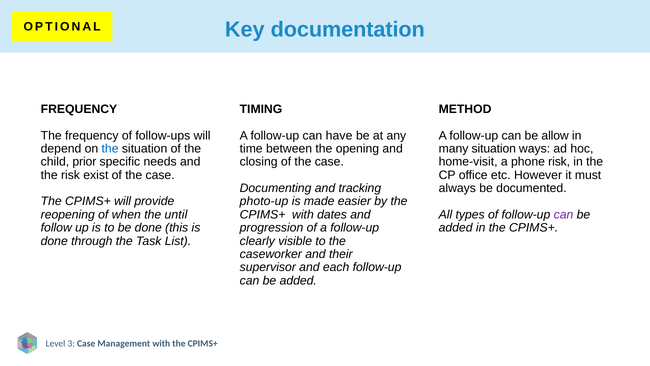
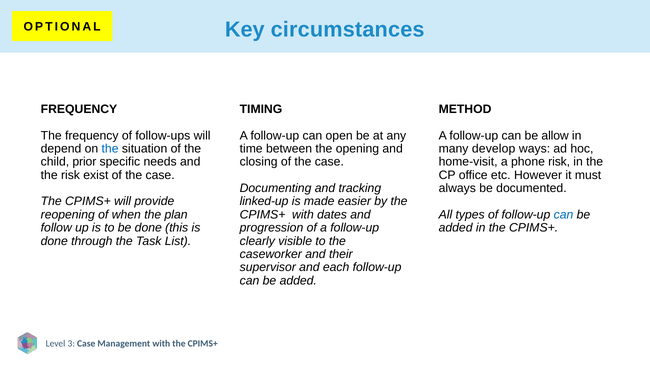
documentation: documentation -> circumstances (348, 29)
have: have -> open (339, 135)
many situation: situation -> develop (494, 149)
photo-up: photo-up -> linked-up (264, 201)
until: until -> plan (176, 214)
can colour: purple -> blue (563, 214)
